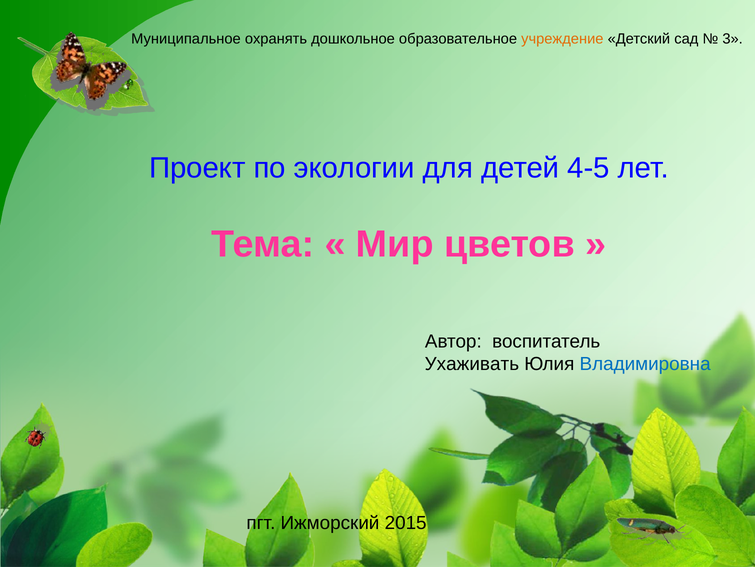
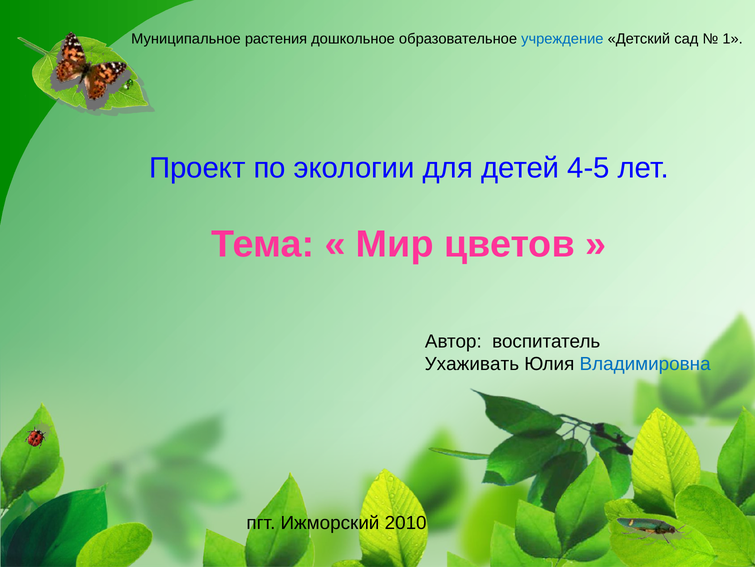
охранять: охранять -> растения (276, 39)
учреждение colour: orange -> blue (562, 39)
3: 3 -> 1 (733, 39)
2015: 2015 -> 2010 (406, 522)
